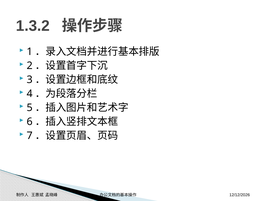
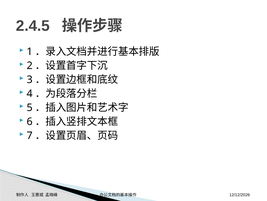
1.3.2: 1.3.2 -> 2.4.5 (33, 26)
